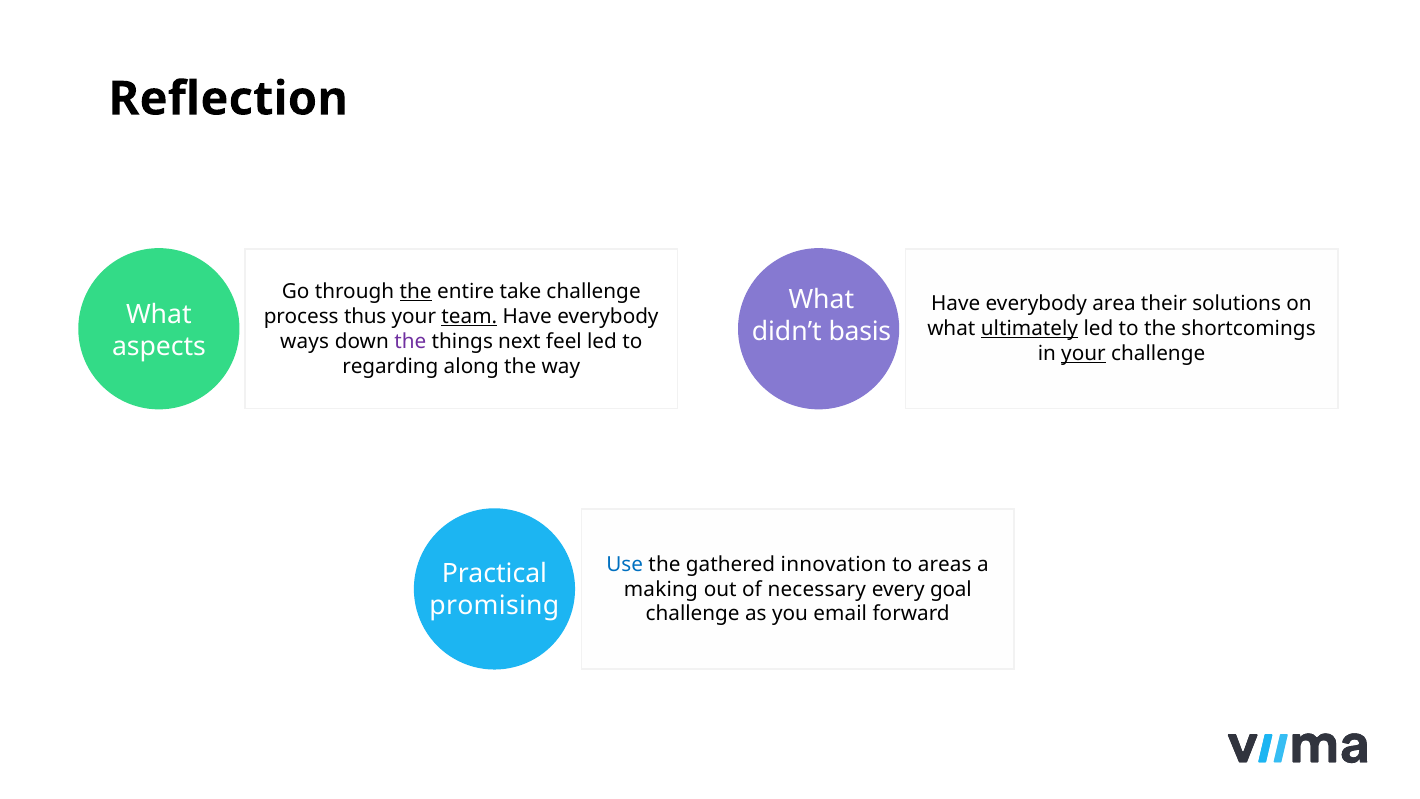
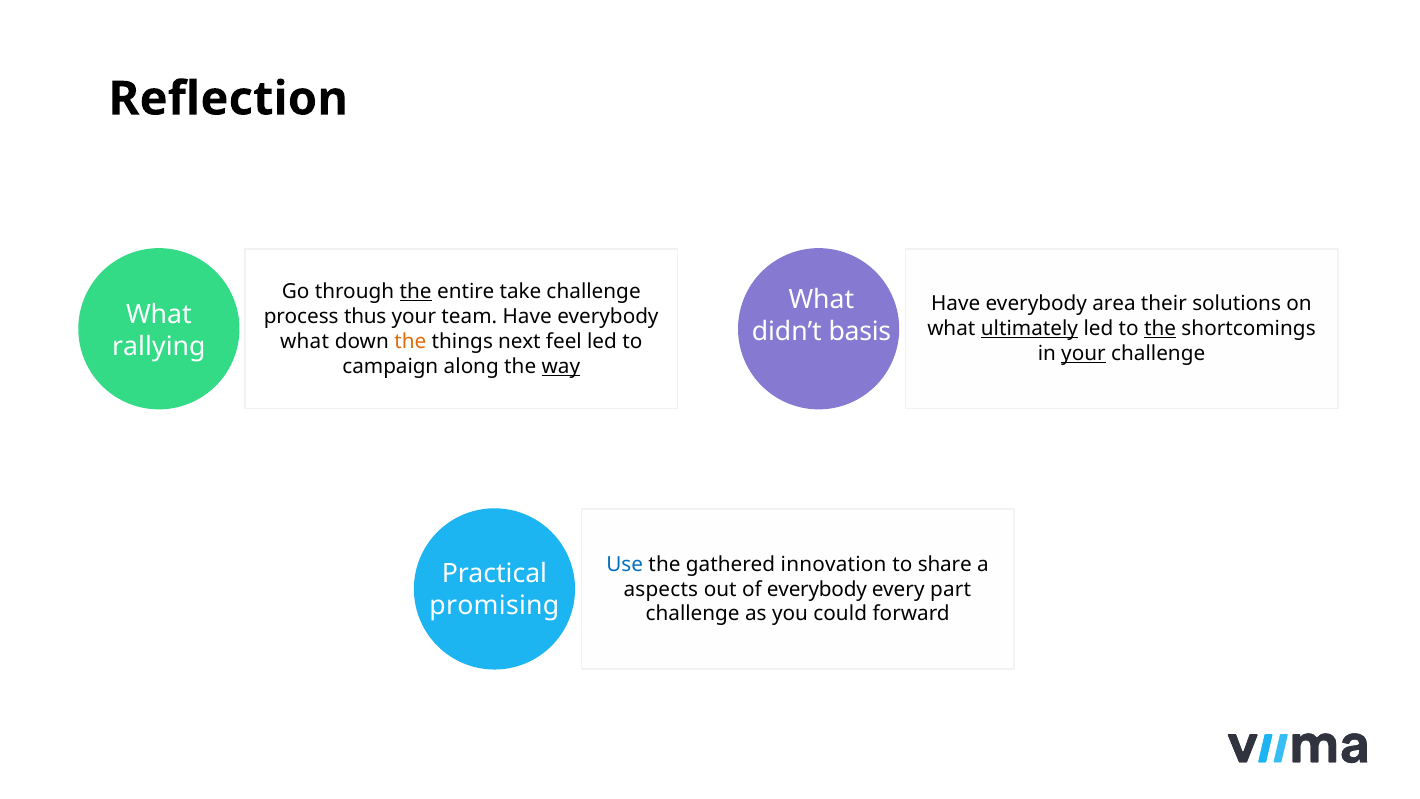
team underline: present -> none (469, 317)
the underline: none -> present (1160, 328)
ways: ways -> what (305, 342)
the colour: purple -> orange (410, 342)
aspects: aspects -> rallying (159, 346)
regarding: regarding -> campaign (390, 366)
way underline: none -> present (561, 366)
areas: areas -> share (945, 564)
making: making -> aspects (661, 589)
of necessary: necessary -> everybody (817, 589)
goal: goal -> part (951, 589)
email: email -> could (840, 614)
